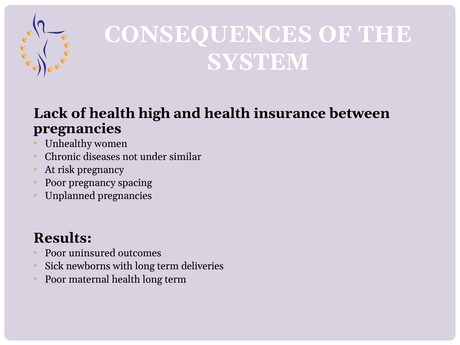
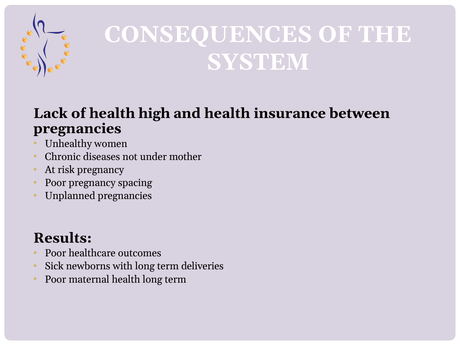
similar: similar -> mother (185, 157)
uninsured: uninsured -> healthcare (92, 253)
